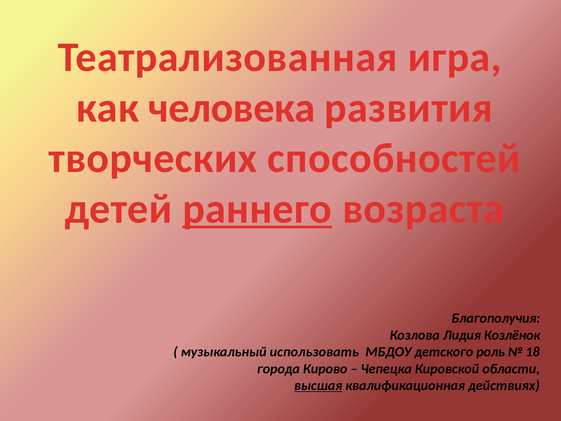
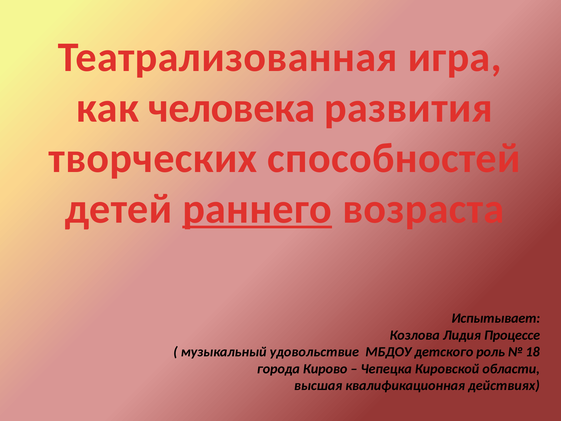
Благополучия: Благополучия -> Испытывает (496, 318)
Козлёнок: Козлёнок -> Процессе (512, 335)
использовать: использовать -> удовольствие (314, 352)
высшая underline: present -> none (318, 385)
